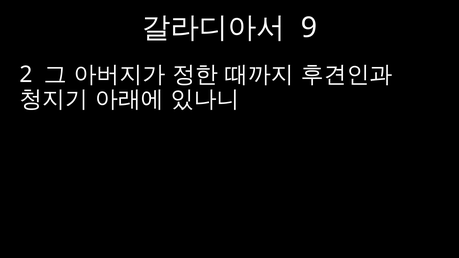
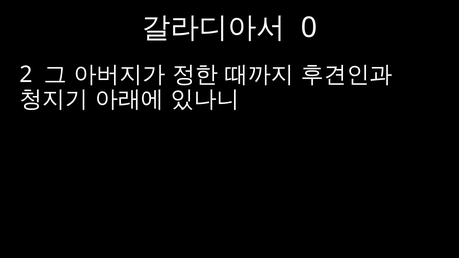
9: 9 -> 0 (309, 28)
